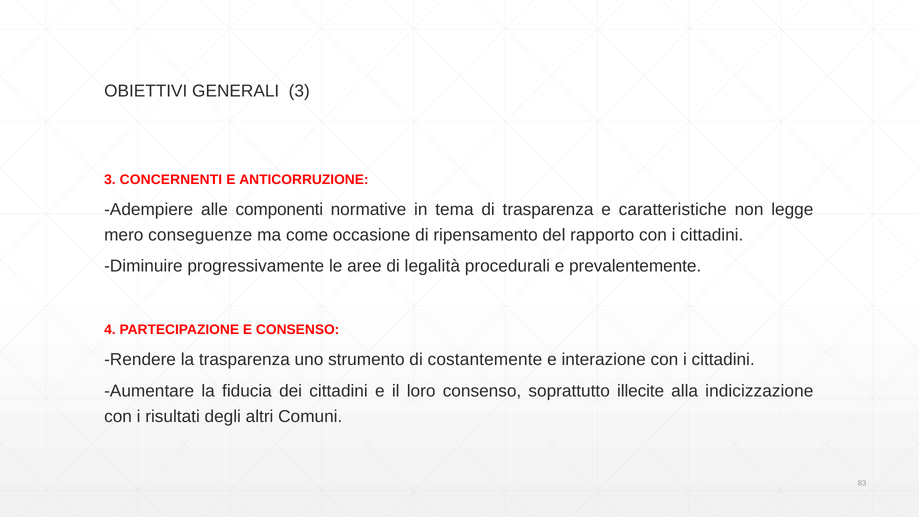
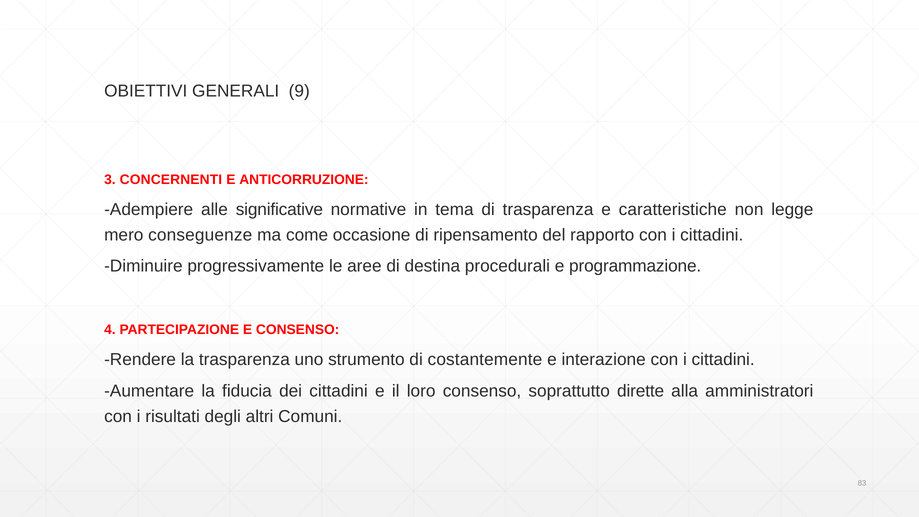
GENERALI 3: 3 -> 9 (299, 91)
componenti: componenti -> significative (279, 210)
legalità: legalità -> destina (432, 266)
prevalentemente: prevalentemente -> programmazione (635, 266)
illecite: illecite -> dirette (641, 391)
indicizzazione: indicizzazione -> amministratori (759, 391)
